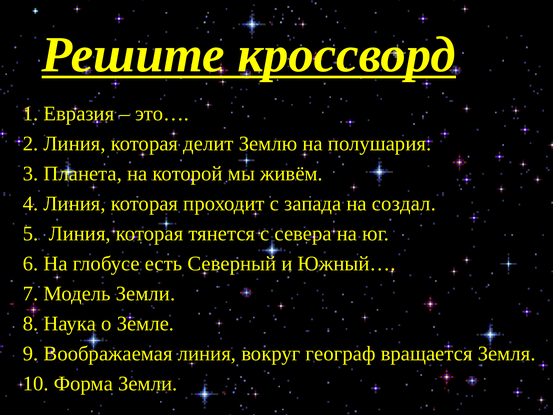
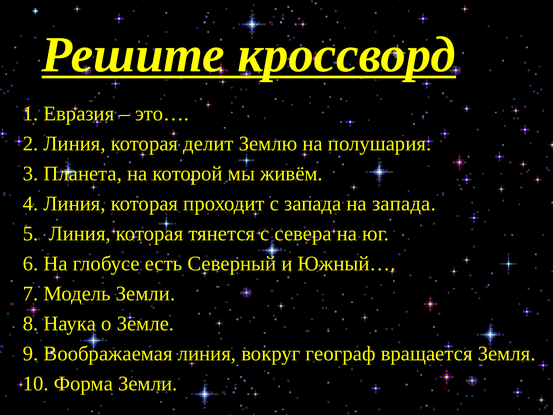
на создал: создал -> запада (404, 203)
